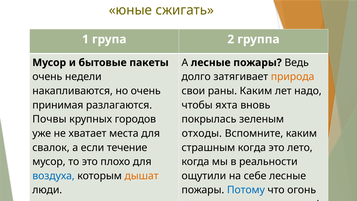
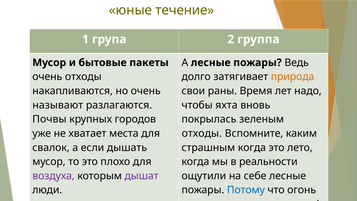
сжигать: сжигать -> течение (185, 10)
очень недели: недели -> отходы (83, 77)
раны Каким: Каким -> Время (256, 91)
принимая: принимая -> называют (58, 105)
течение: течение -> дышать (127, 147)
воздуха colour: blue -> purple (54, 176)
дышат colour: orange -> purple (142, 176)
